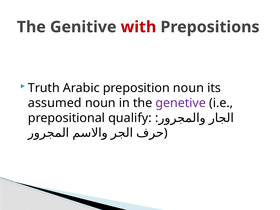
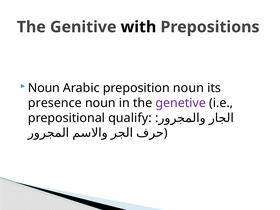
with colour: red -> black (138, 27)
Truth: Truth -> Noun (44, 88)
assumed: assumed -> presence (55, 103)
